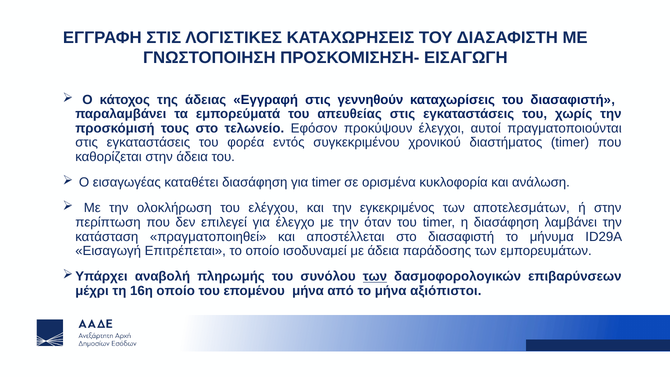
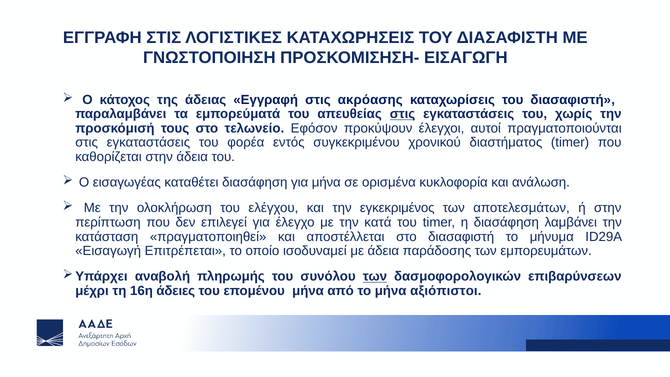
γεννηθούν: γεννηθούν -> ακρόασης (370, 100)
στις underline: none -> present (403, 114)
για timer: timer -> μήνα (326, 182)
όταν: όταν -> κατά (378, 222)
16η οποίο: οποίο -> άδειες (176, 291)
